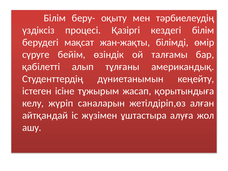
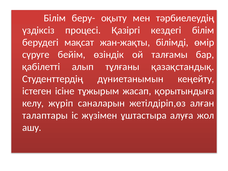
американдық: американдық -> қазақстандық (183, 67)
айтқандай: айтқандай -> талаптары (45, 115)
